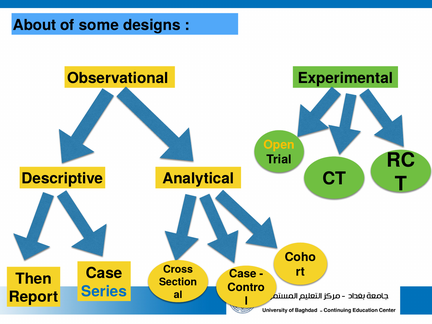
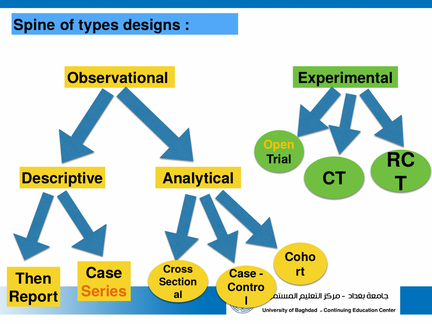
About: About -> Spine (34, 25)
some: some -> types (99, 25)
Series colour: blue -> orange (104, 291)
